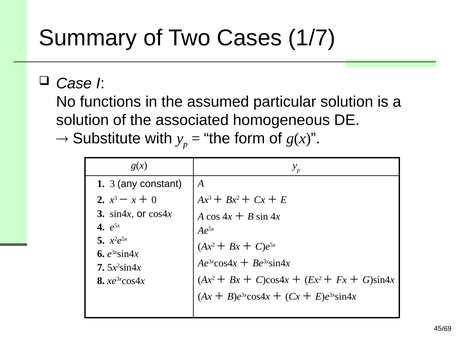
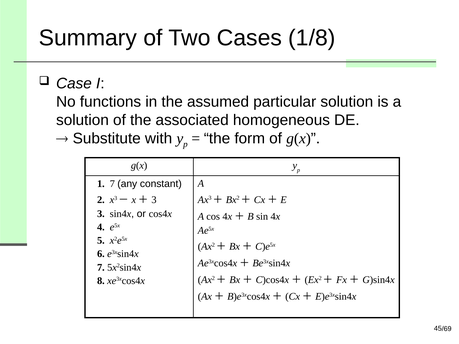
1/7: 1/7 -> 1/8 (312, 38)
1 3: 3 -> 7 (112, 184)
0: 0 -> 3 (154, 200)
